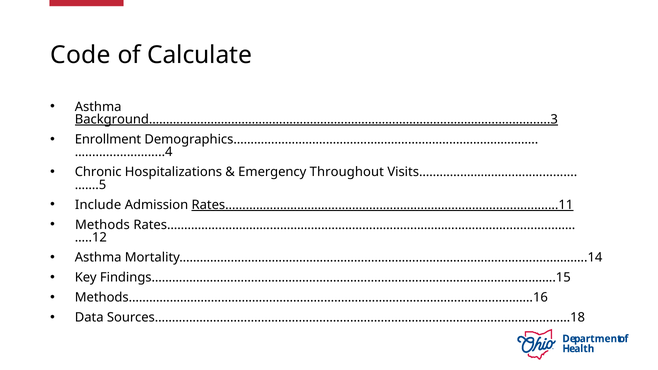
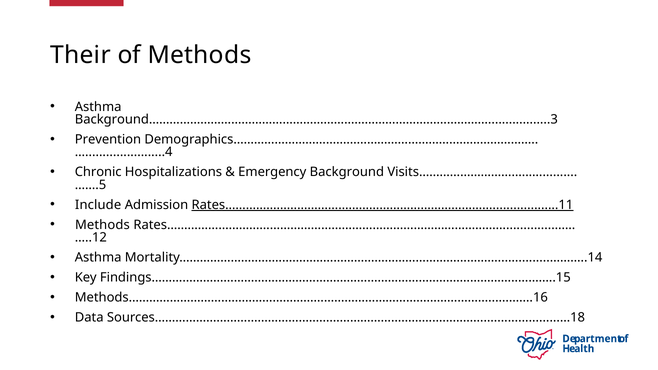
Code: Code -> Their (81, 55)
of Calculate: Calculate -> Methods (199, 55)
Background………………………………………………………………………………………..................3 underline: present -> none (316, 119)
Enrollment: Enrollment -> Prevention (108, 139)
Throughout: Throughout -> Background (347, 172)
